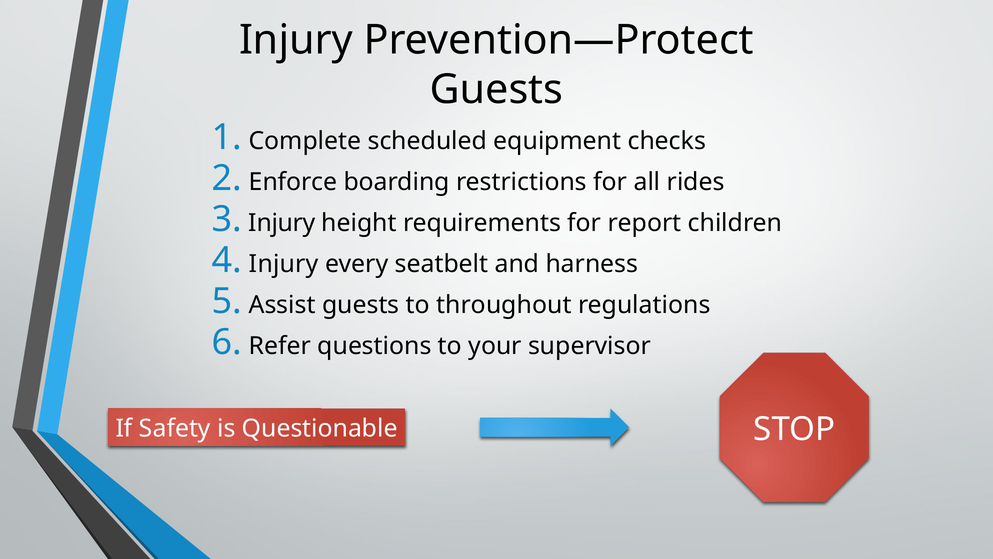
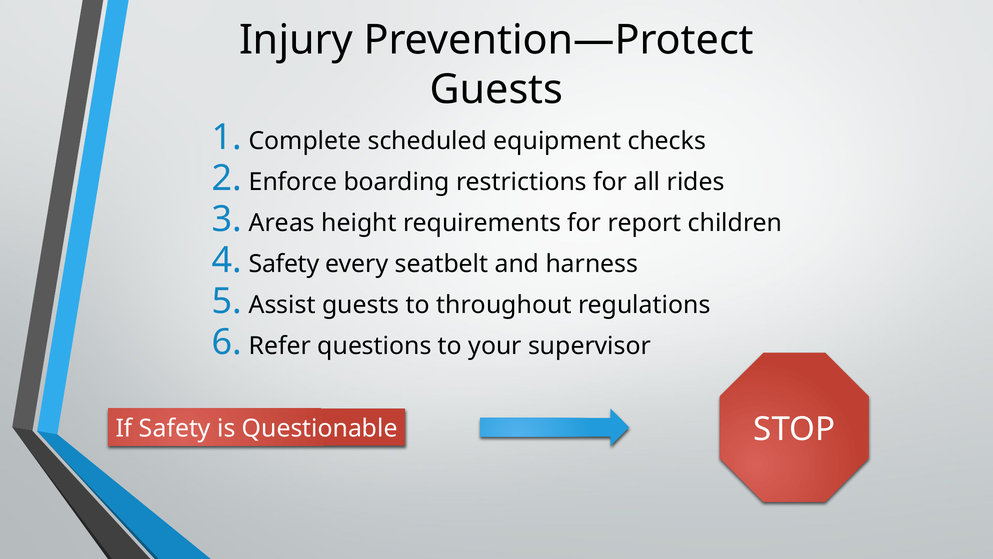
Injury: Injury -> Areas (282, 223)
Injury: Injury -> Safety (284, 264)
